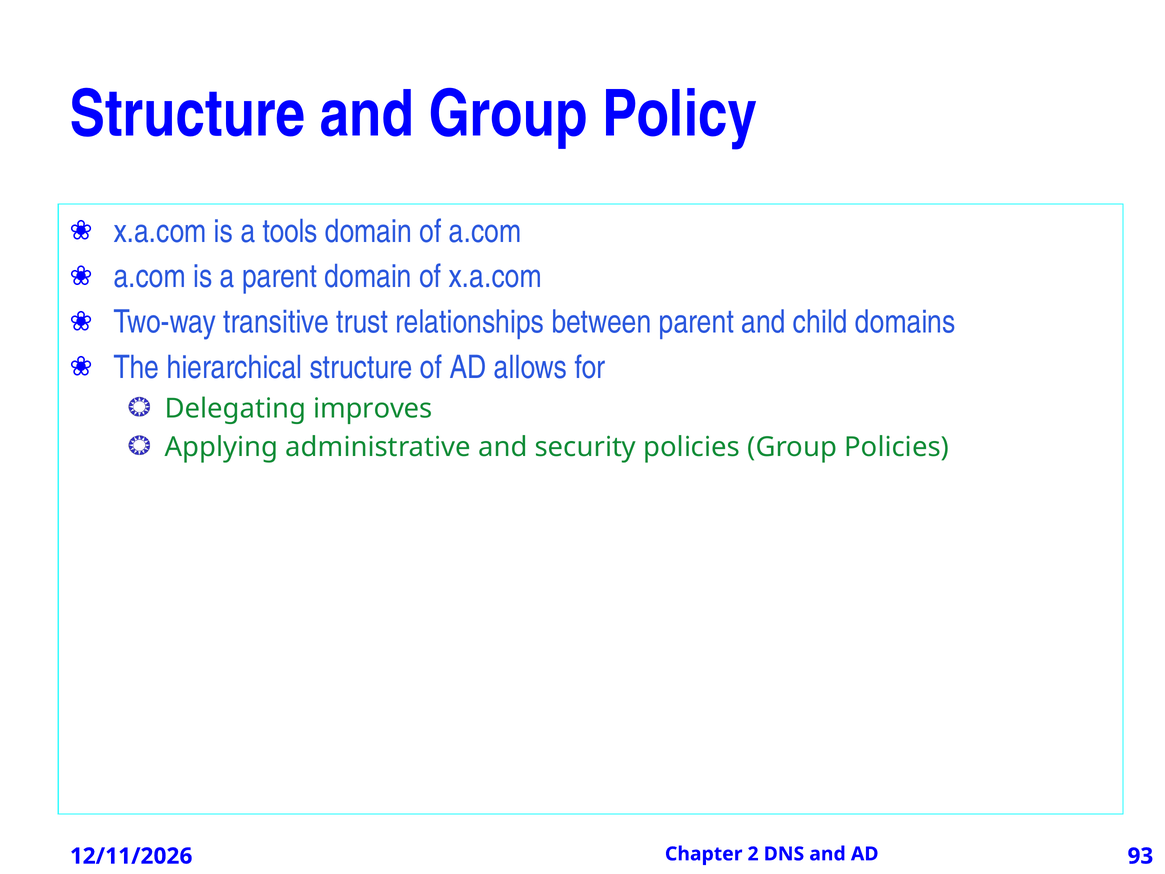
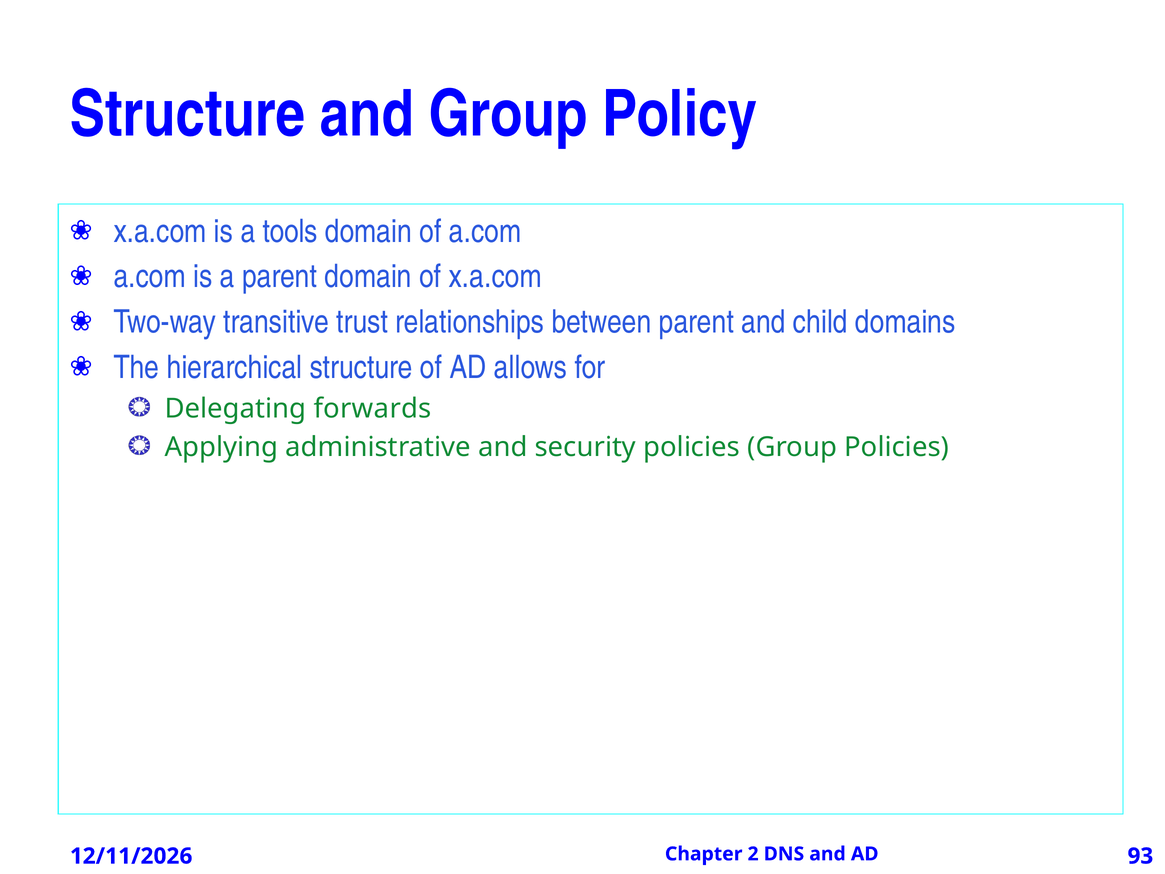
improves: improves -> forwards (373, 408)
